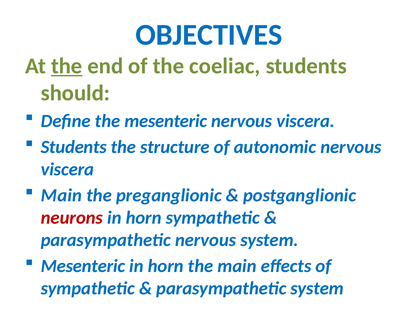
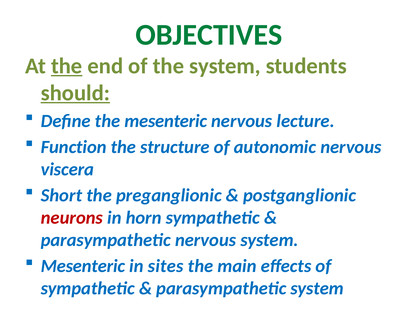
OBJECTIVES colour: blue -> green (209, 35)
the coeliac: coeliac -> system (225, 66)
should underline: none -> present (75, 93)
viscera: viscera -> lecture (306, 121)
Students: Students -> Function (74, 147)
Main: Main -> Short (61, 196)
horn: horn -> sites (166, 266)
